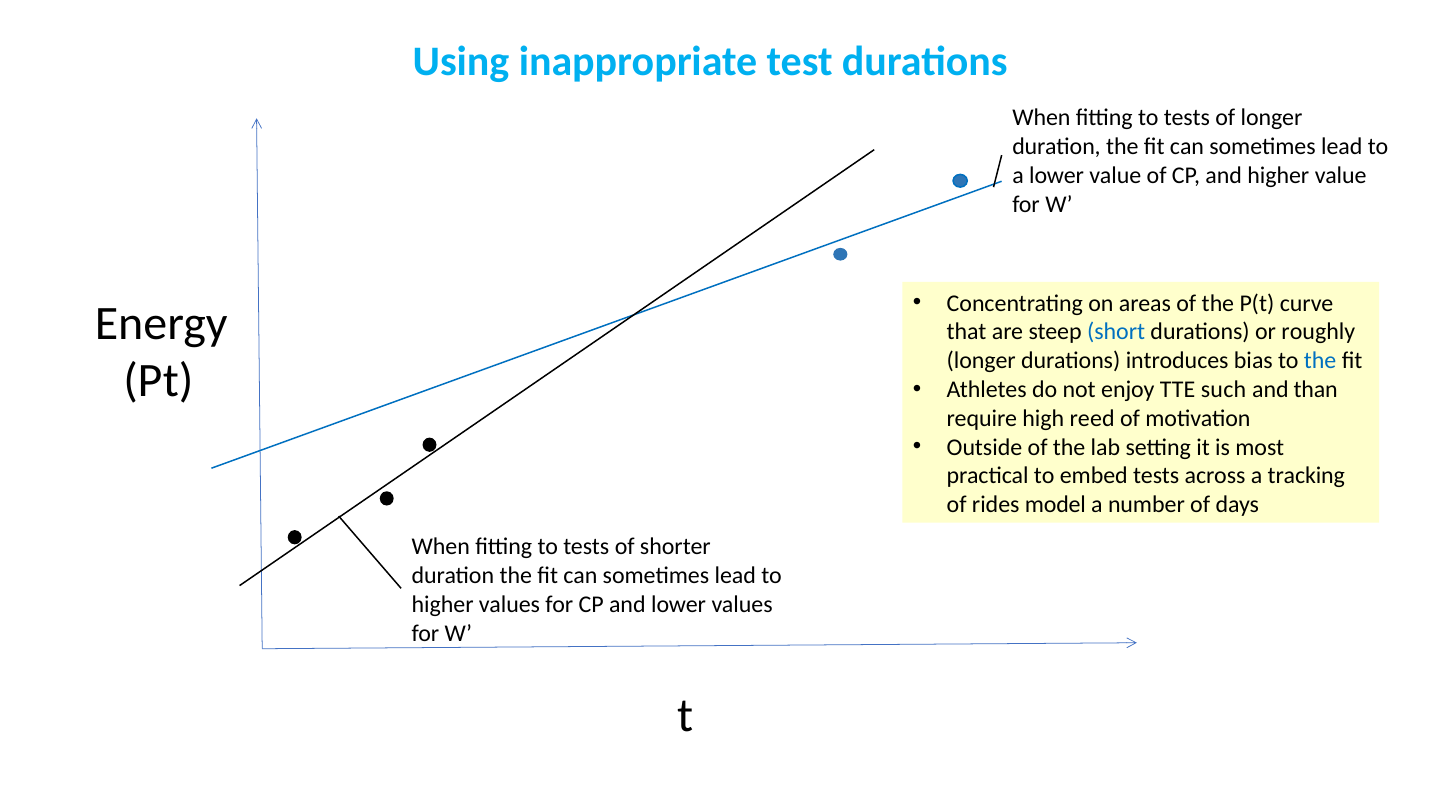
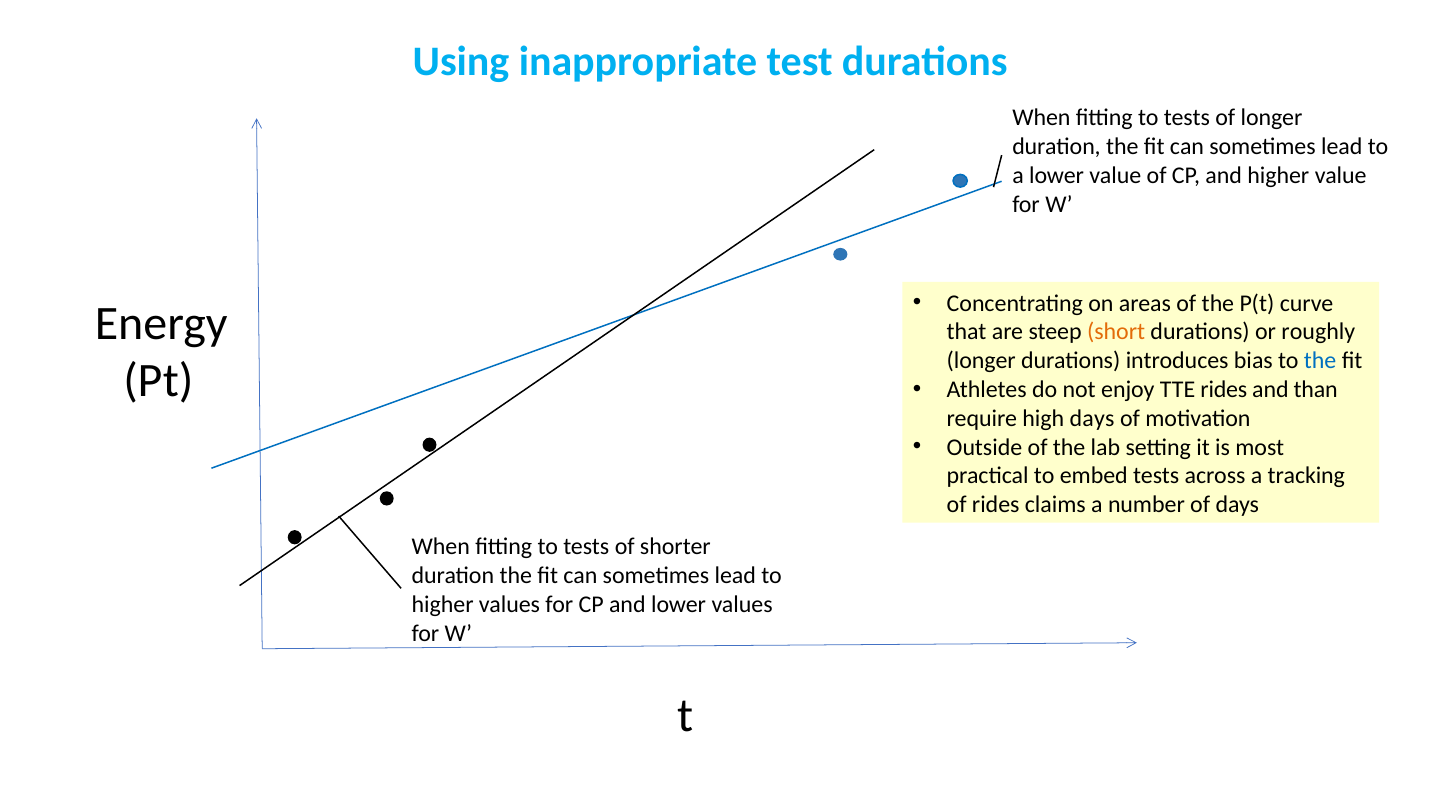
short colour: blue -> orange (1116, 332)
TTE such: such -> rides (1224, 389)
high reed: reed -> days (1092, 418)
model: model -> claims (1055, 504)
